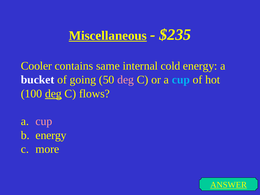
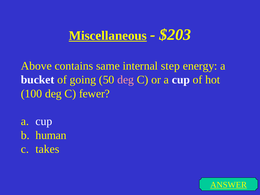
$235: $235 -> $203 (175, 35)
Cooler: Cooler -> Above (36, 66)
cold: cold -> step (170, 66)
cup colour: light blue -> white (181, 80)
deg underline: present -> none (53, 94)
flows: flows -> fewer (94, 94)
cup colour: pink -> white (44, 121)
energy: energy -> human (51, 135)
more: more -> takes (47, 149)
